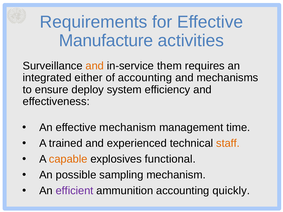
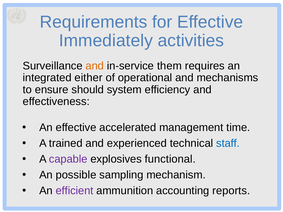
Manufacture: Manufacture -> Immediately (106, 41)
of accounting: accounting -> operational (145, 78)
deploy: deploy -> should (88, 90)
effective mechanism: mechanism -> accelerated (128, 128)
staff colour: orange -> blue (228, 143)
capable colour: orange -> purple (68, 159)
quickly: quickly -> reports (231, 191)
